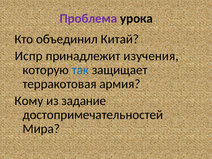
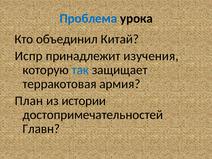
Проблема colour: purple -> blue (88, 19)
Кому: Кому -> План (29, 101)
задание: задание -> истории (84, 101)
Мира: Мира -> Главн (41, 129)
